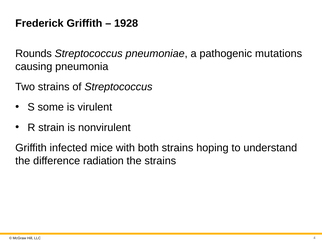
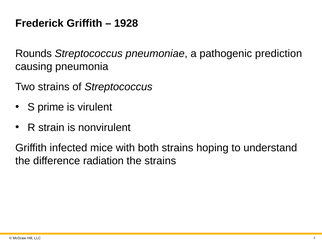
mutations: mutations -> prediction (279, 54)
some: some -> prime (51, 107)
